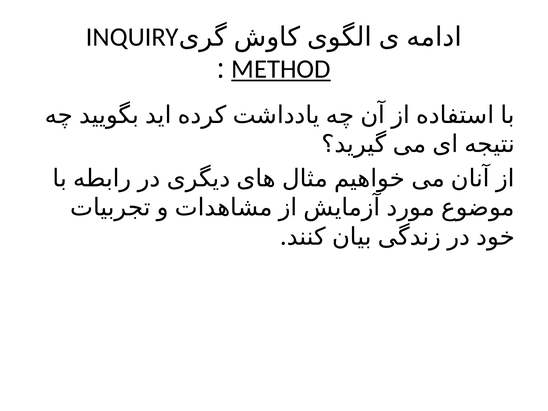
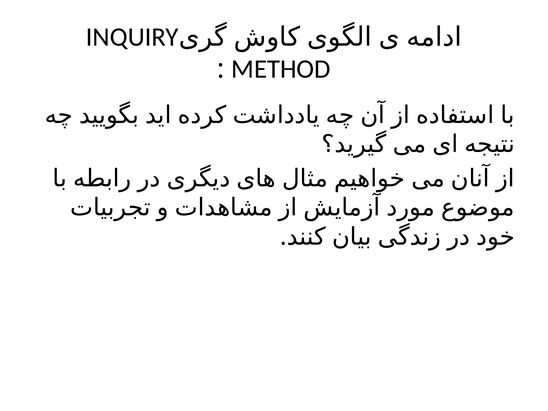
METHOD underline: present -> none (281, 69)
